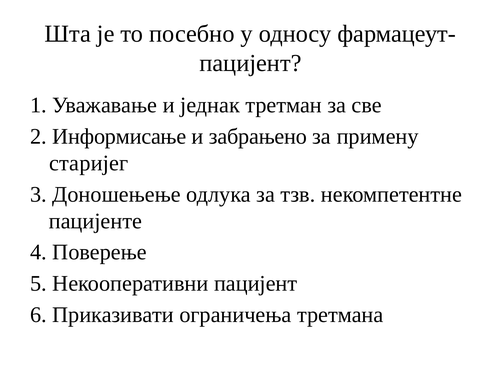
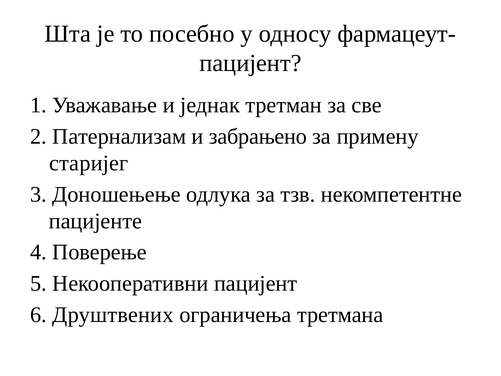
Информисање: Информисање -> Патернализам (119, 136)
Приказивати: Приказивати -> Друштвених (113, 314)
